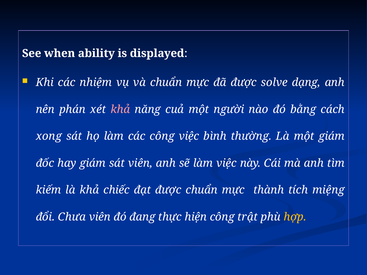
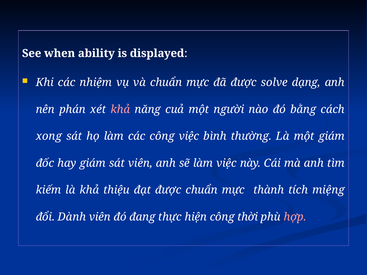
chiếc: chiếc -> thiệu (117, 190)
Chưa: Chưa -> Dành (72, 217)
trật: trật -> thời (248, 217)
hợp colour: yellow -> pink (295, 217)
